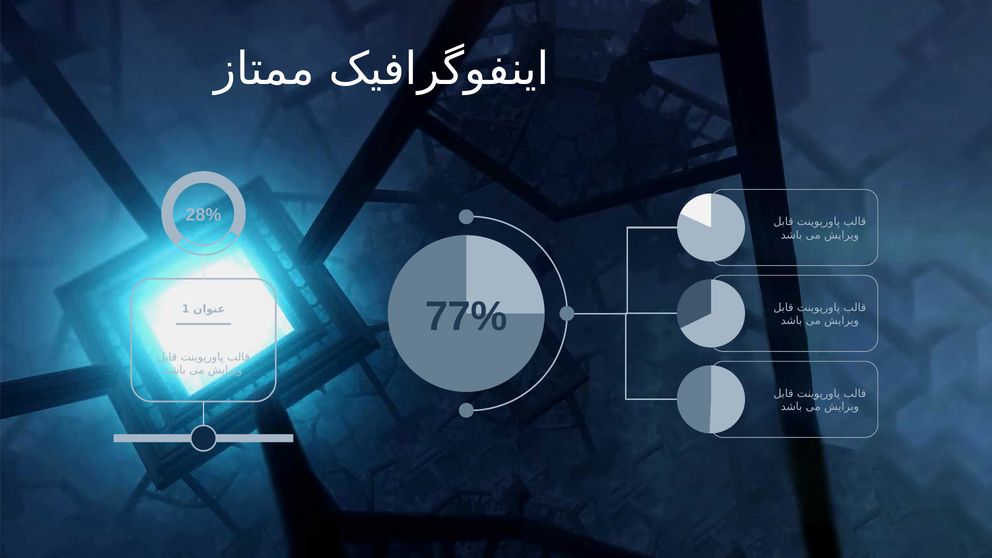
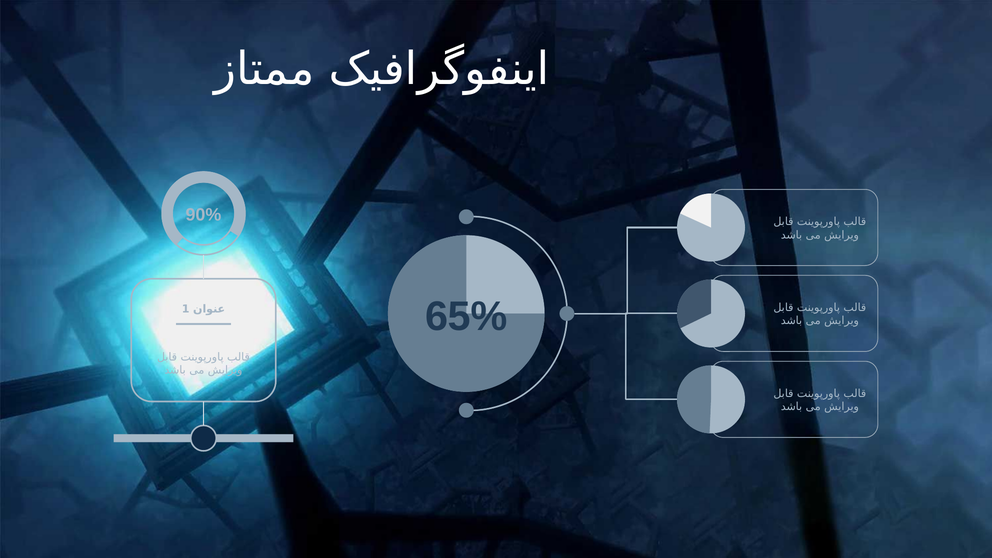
28%: 28% -> 90% (203, 215)
77%: 77% -> 65% (466, 316)
